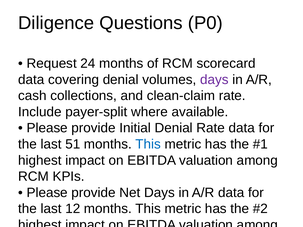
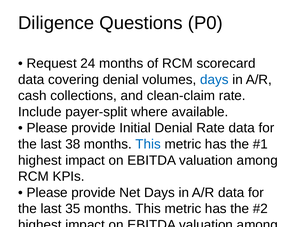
days colour: purple -> blue (214, 80)
51: 51 -> 38 (73, 144)
12: 12 -> 35 (73, 209)
